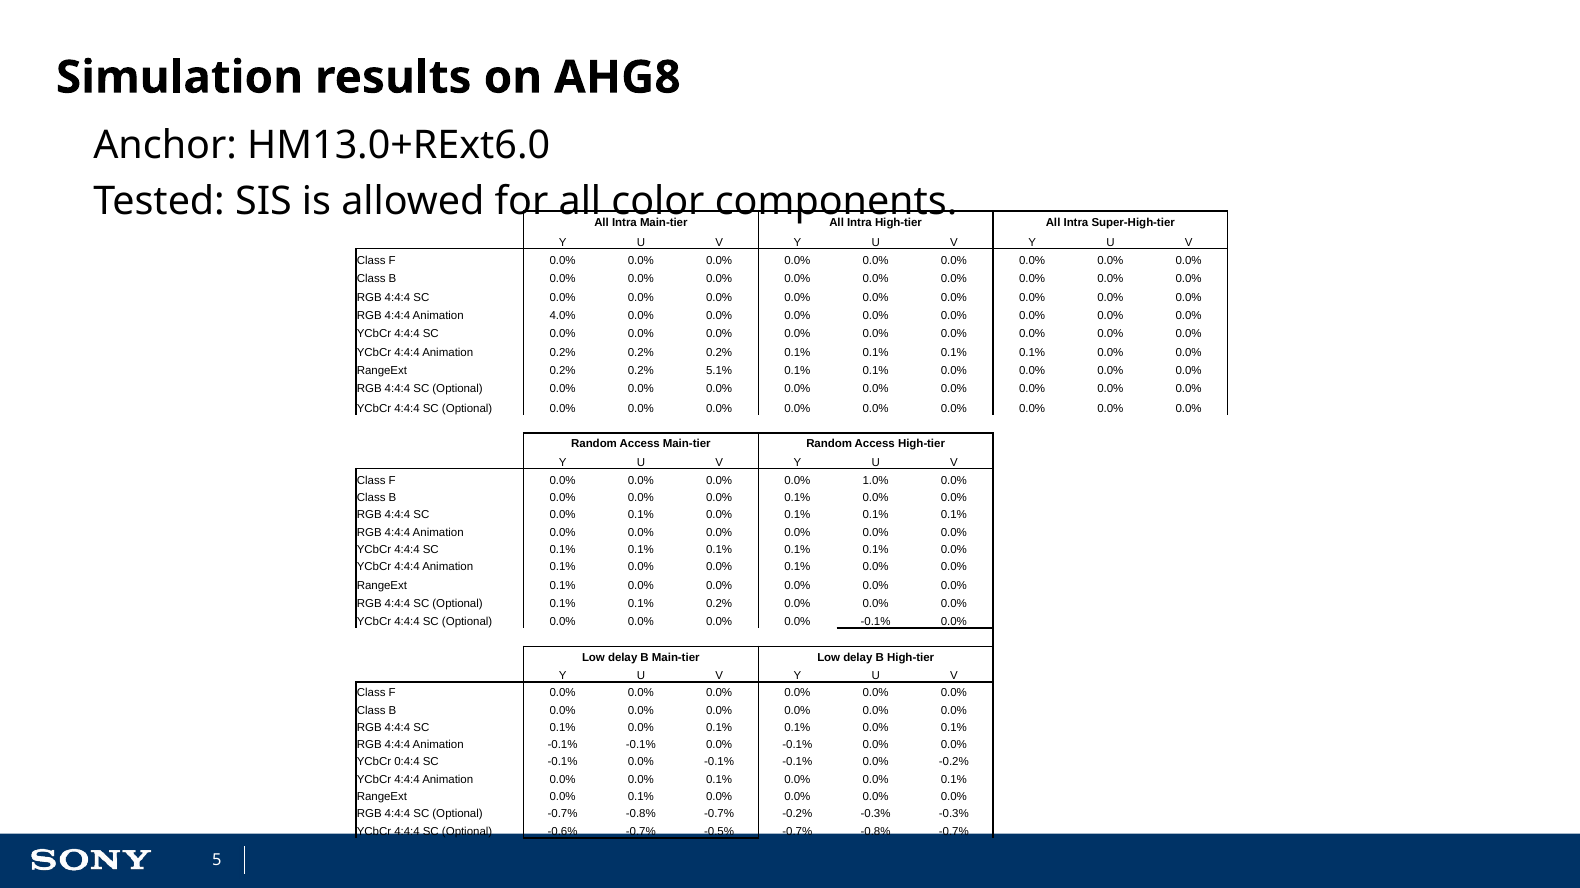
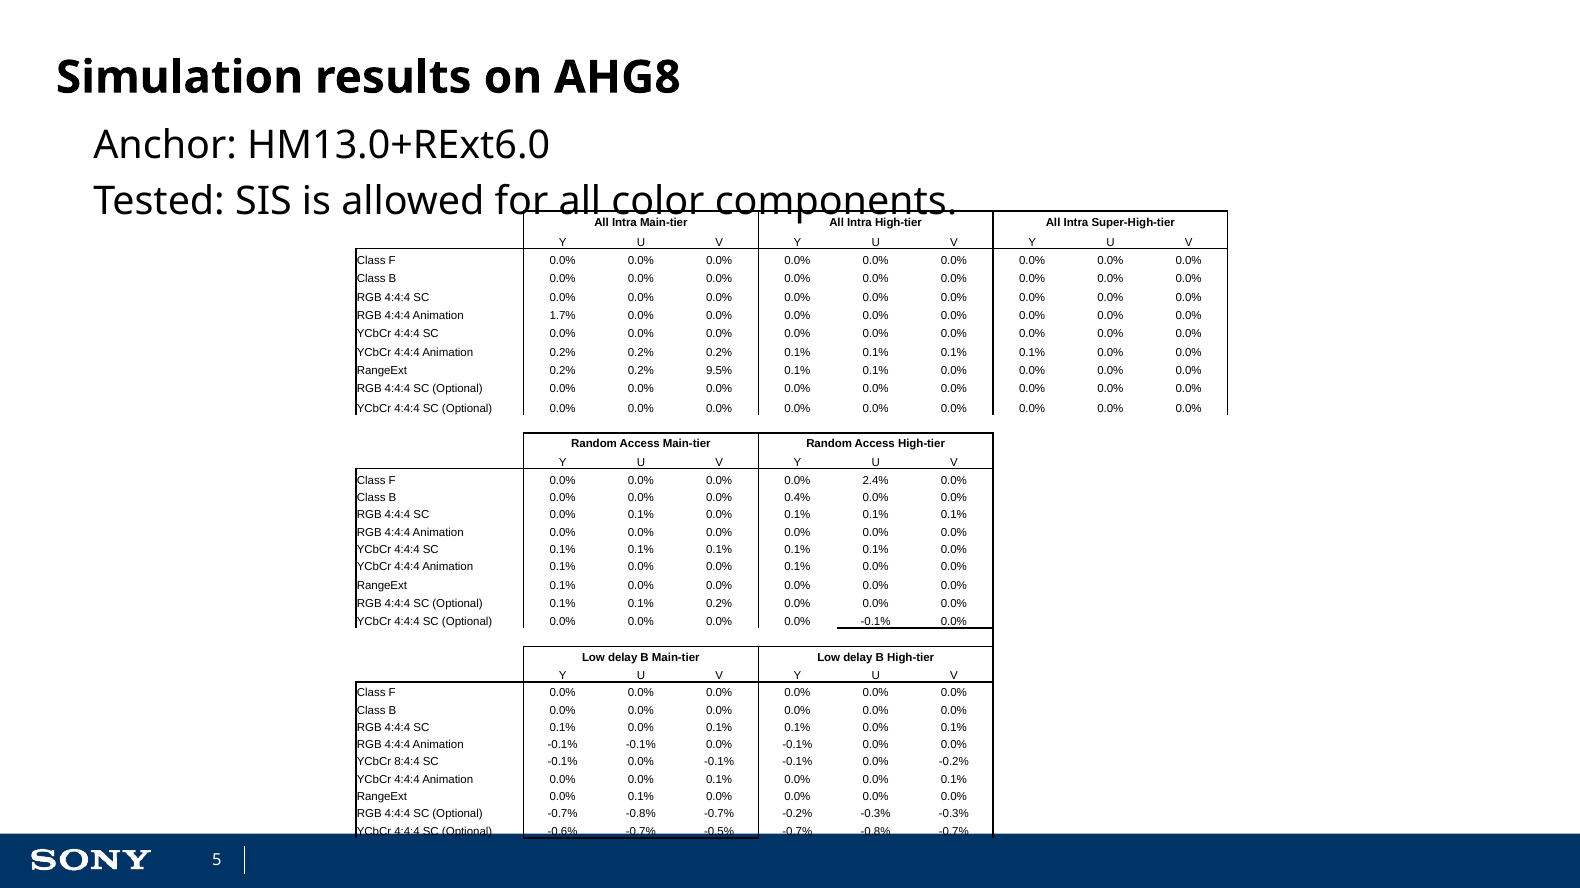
4.0%: 4.0% -> 1.7% (563, 316)
5.1%: 5.1% -> 9.5% (719, 371)
1.0%: 1.0% -> 2.4% (876, 481)
0.0% 0.0% 0.0% 0.1%: 0.1% -> 0.4% (797, 498)
0:4:4: 0:4:4 -> 8:4:4 (407, 762)
